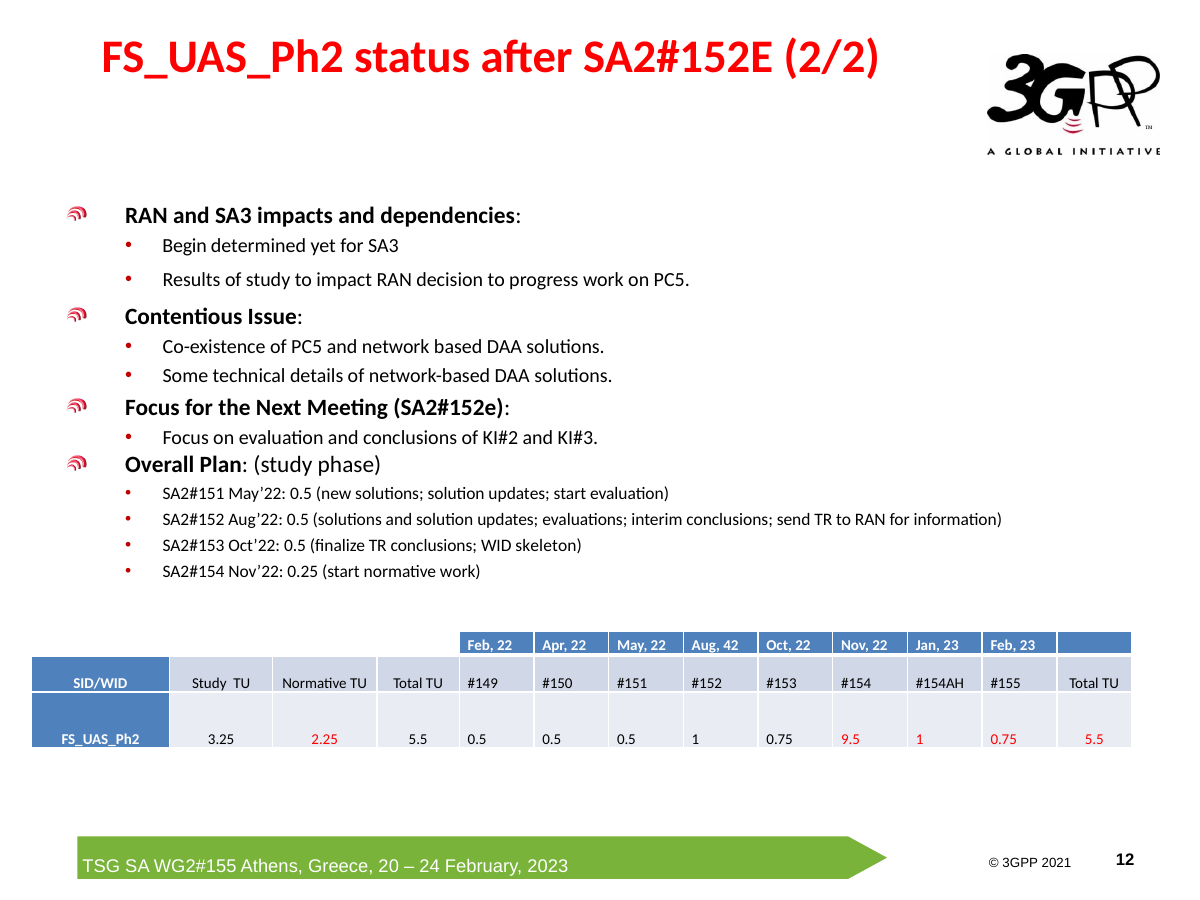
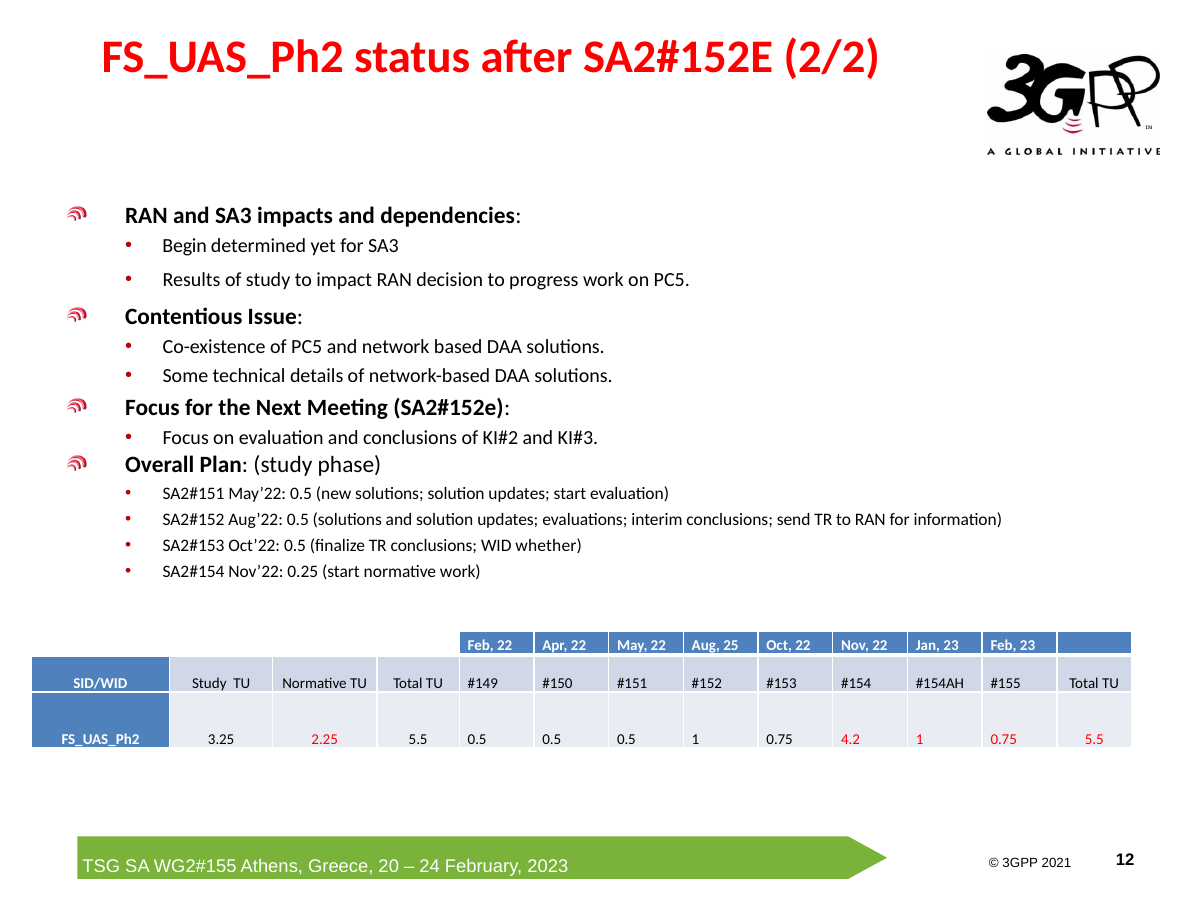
skeleton: skeleton -> whether (549, 546)
42: 42 -> 25 (731, 646)
9.5: 9.5 -> 4.2 (851, 739)
